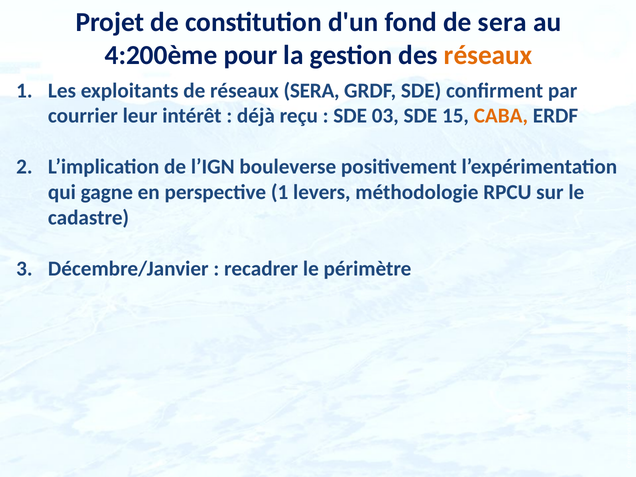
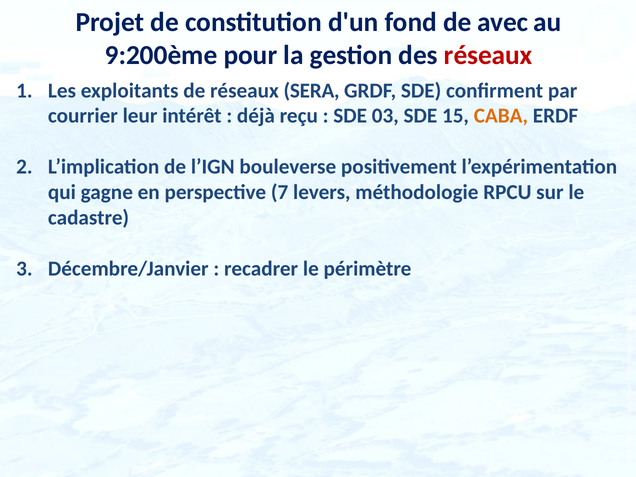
de sera: sera -> avec (503, 22)
4:200ème: 4:200ème -> 9:200ème (161, 55)
réseaux colour: orange -> red (488, 55)
perspective 1: 1 -> 7 (280, 192)
